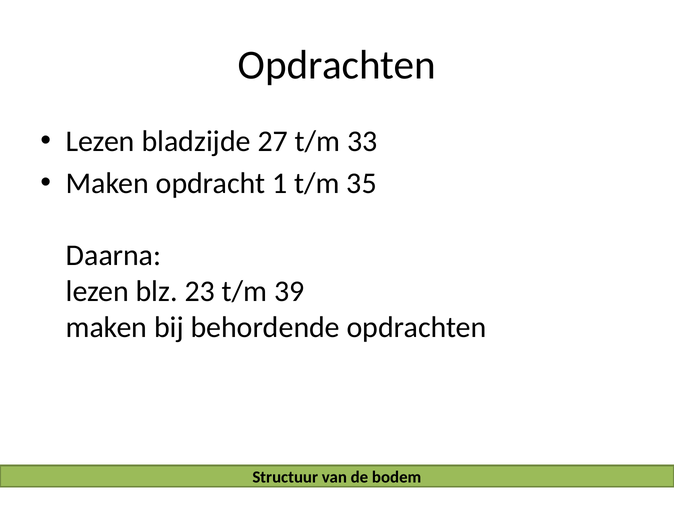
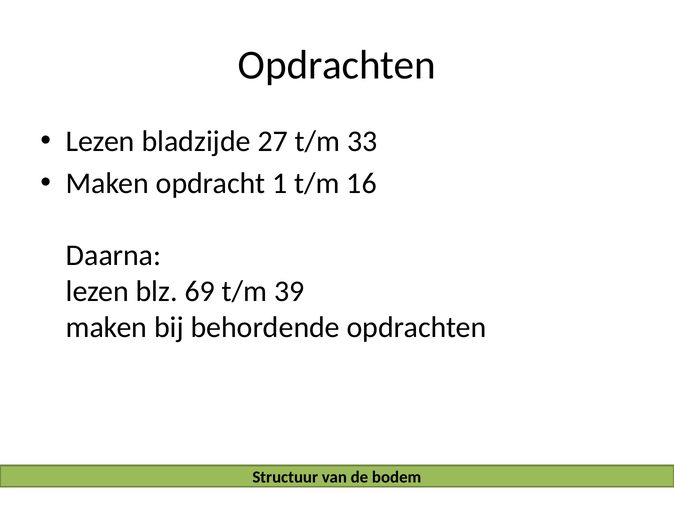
35: 35 -> 16 (362, 183)
23: 23 -> 69 (200, 291)
